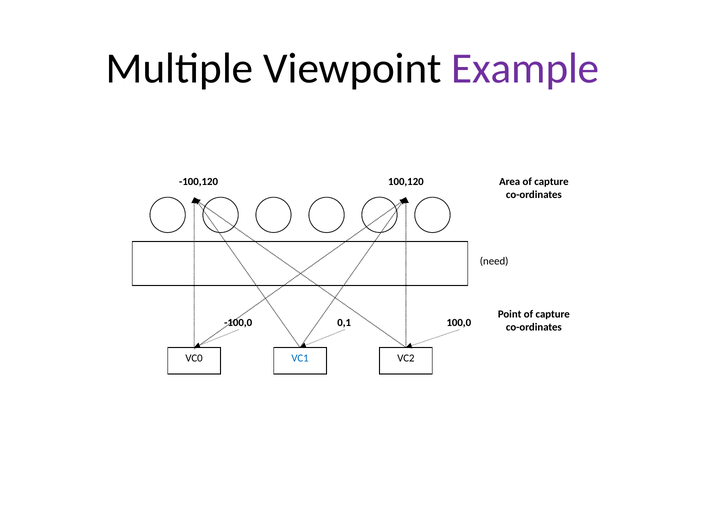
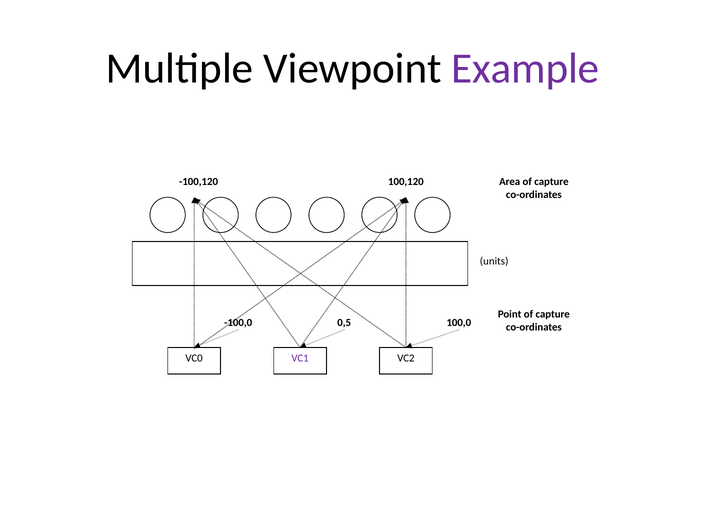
need: need -> units (494, 261)
0,1: 0,1 -> 0,5 (344, 323)
VC1 colour: blue -> purple (300, 358)
